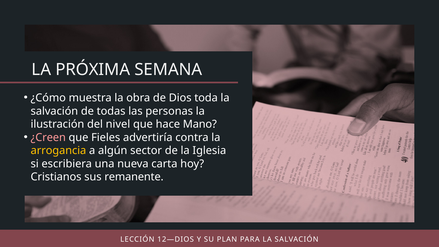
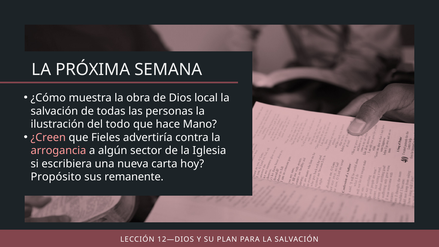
toda: toda -> local (206, 98)
nivel: nivel -> todo (118, 124)
arrogancia colour: yellow -> pink (58, 151)
Cristianos: Cristianos -> Propósito (56, 177)
